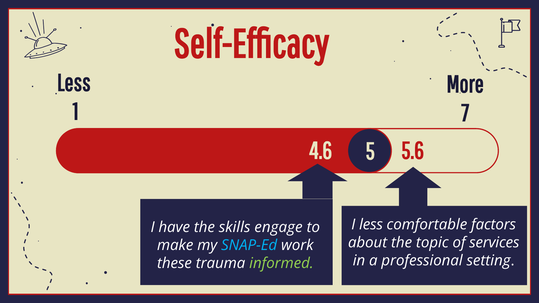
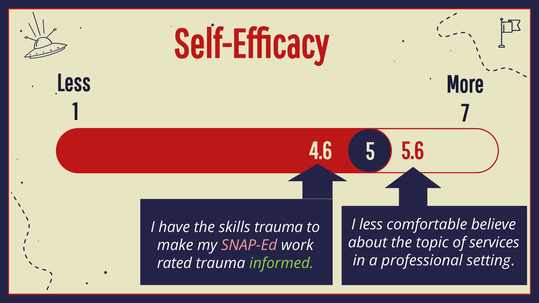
factors: factors -> believe (494, 225)
skills engage: engage -> trauma (279, 227)
SNAP-Ed colour: light blue -> pink (249, 245)
these: these -> rated (174, 263)
